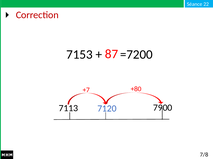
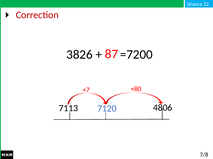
7153: 7153 -> 3826 (79, 55)
7900: 7900 -> 4806 (163, 108)
